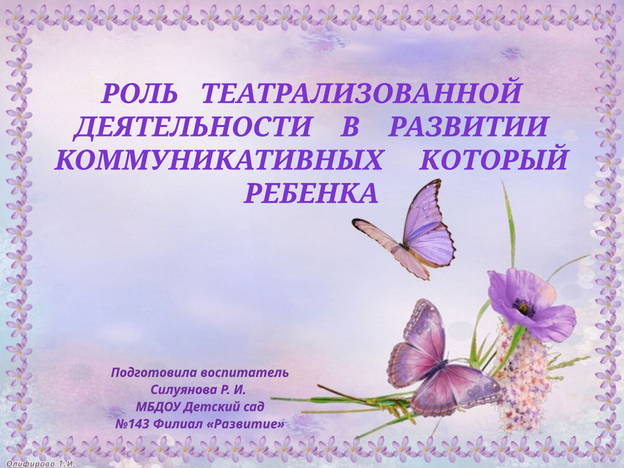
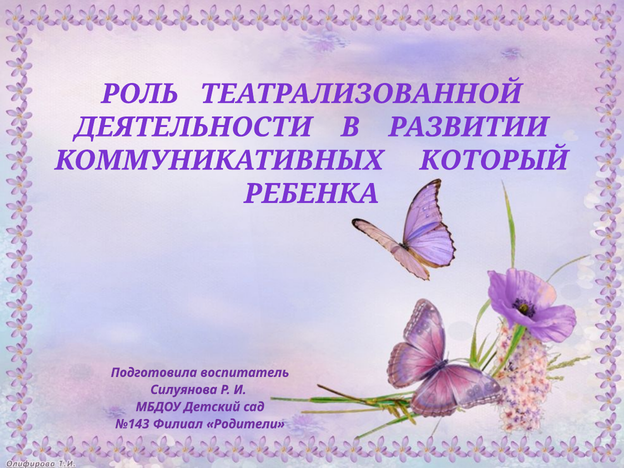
Развитие: Развитие -> Родители (246, 424)
